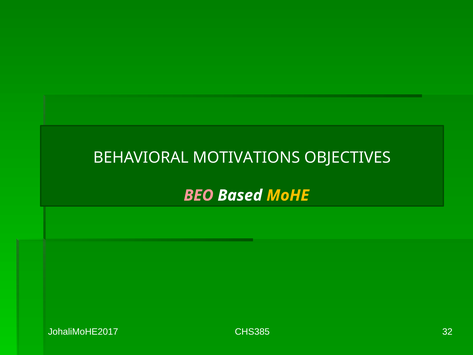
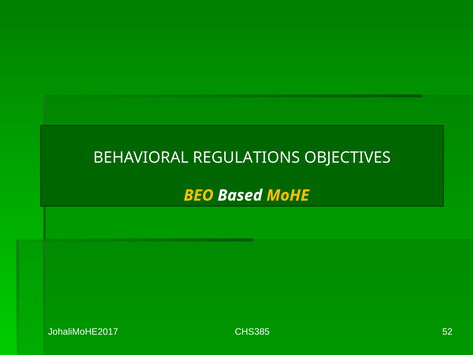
MOTIVATIONS: MOTIVATIONS -> REGULATIONS (246, 157)
BEO colour: pink -> yellow (199, 195)
32: 32 -> 52 (447, 332)
